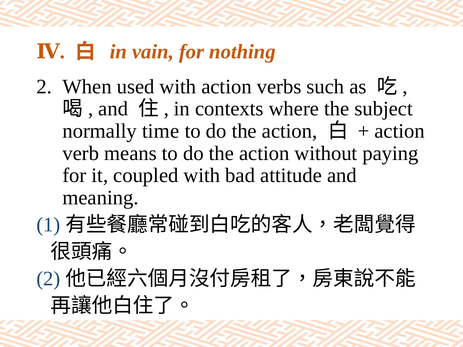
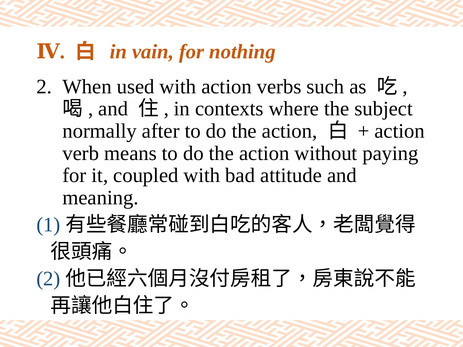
time: time -> after (161, 131)
